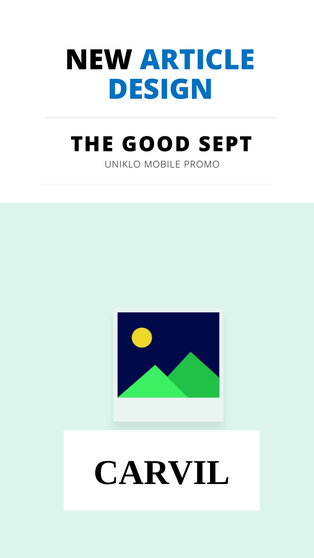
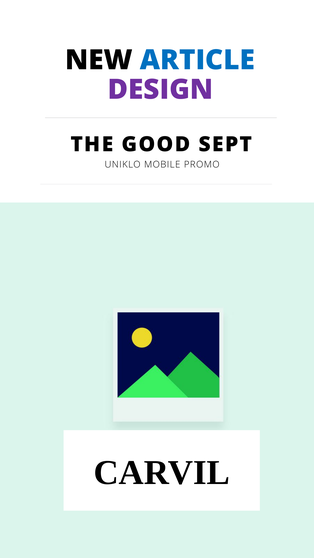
DESIGN colour: blue -> purple (160, 90)
